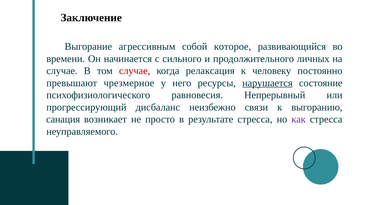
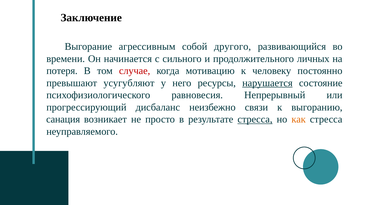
которое: которое -> другого (232, 47)
случае: случае -> потеря (62, 71)
релаксация: релаксация -> мотивацию (210, 71)
чрезмерное: чрезмерное -> усугубляют (129, 83)
стресса underline: none -> present (255, 120)
как colour: purple -> orange (299, 120)
